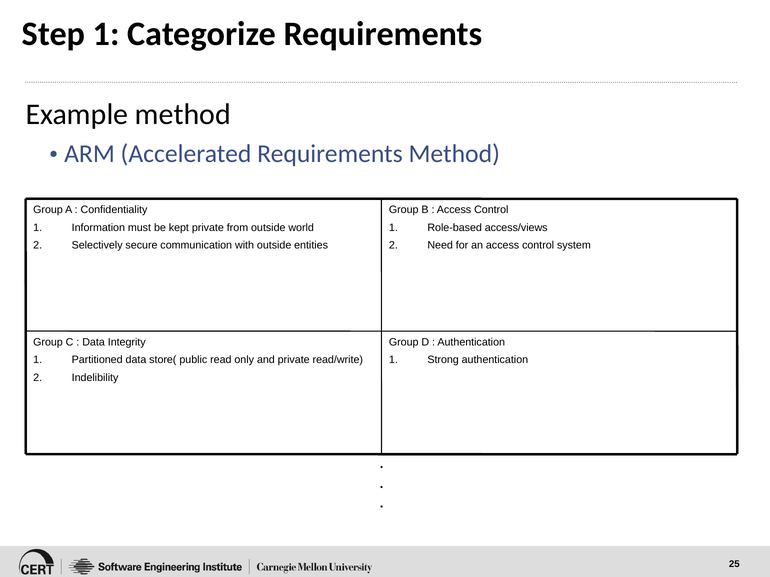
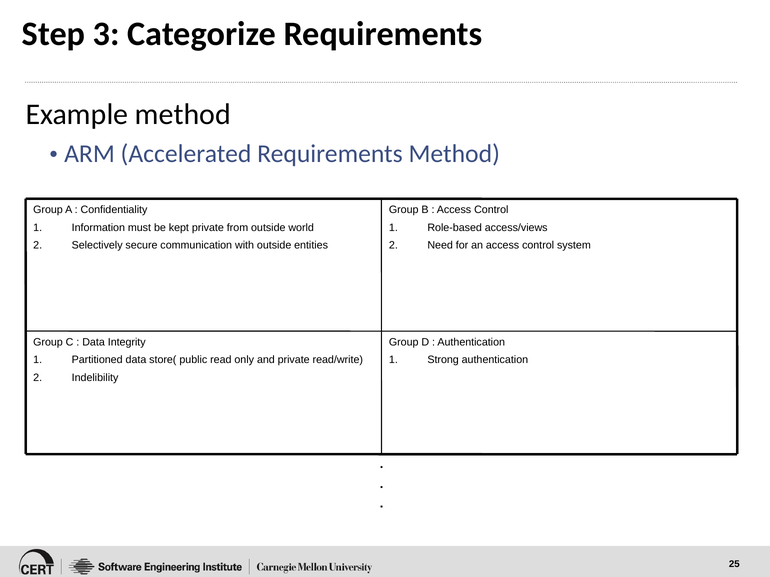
Step 1: 1 -> 3 (106, 34)
